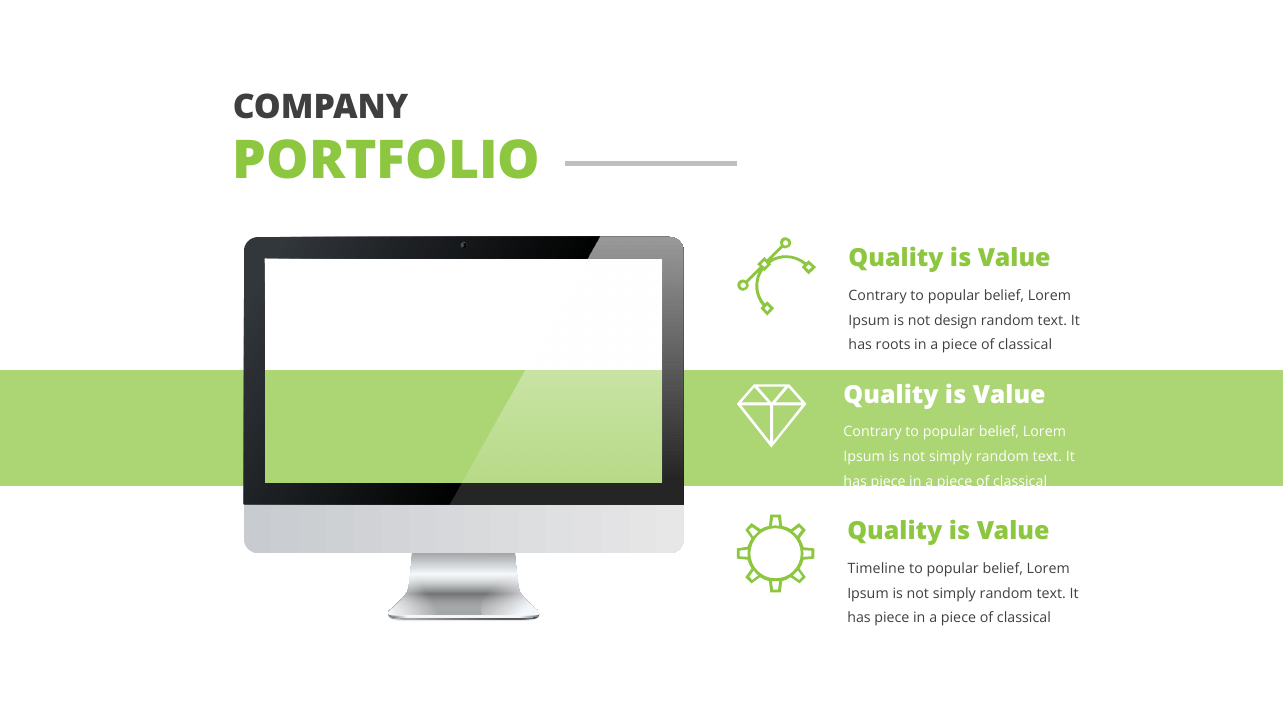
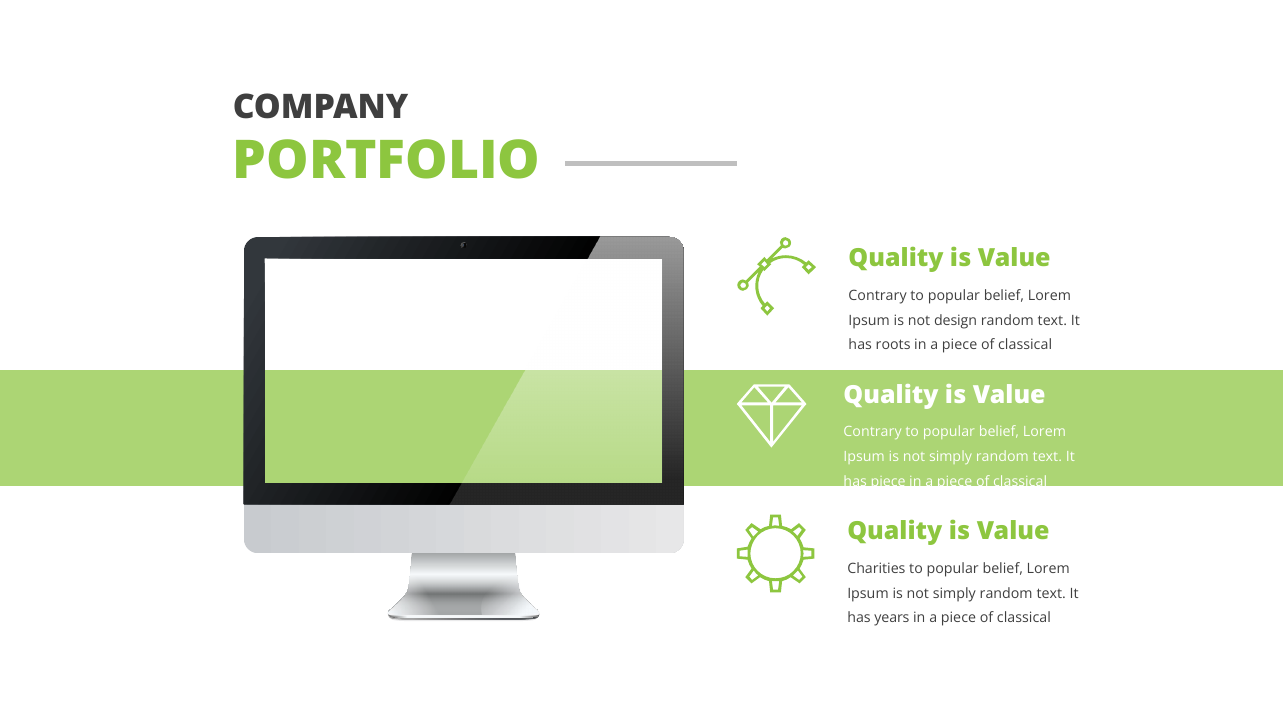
Timeline: Timeline -> Charities (876, 568)
piece: piece -> years (892, 618)
